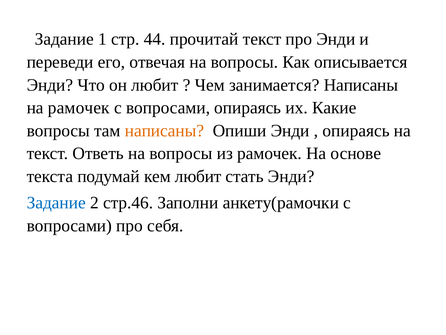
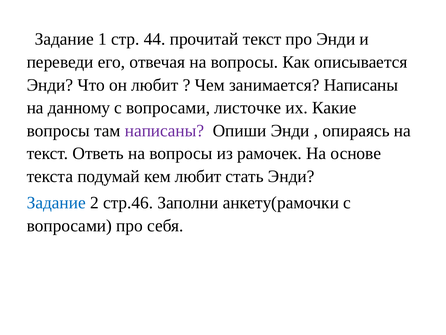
на рамочек: рамочек -> данному (79, 108)
вопросами опираясь: опираясь -> листочке (248, 108)
написаны colour: orange -> purple (164, 131)
